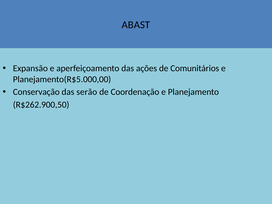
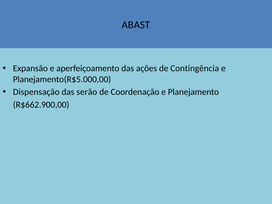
Comunitários: Comunitários -> Contingência (195, 68)
Conservação: Conservação -> Dispensação (36, 92)
R$262.900,50: R$262.900,50 -> R$662.900,00 (41, 105)
